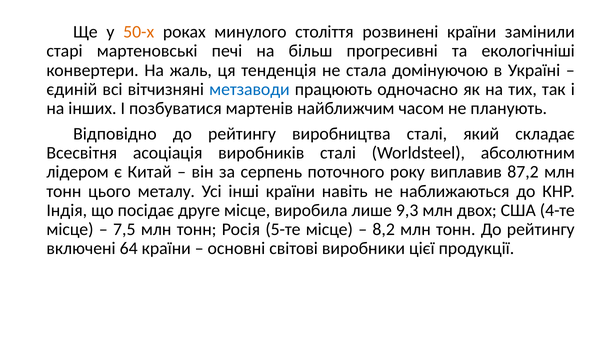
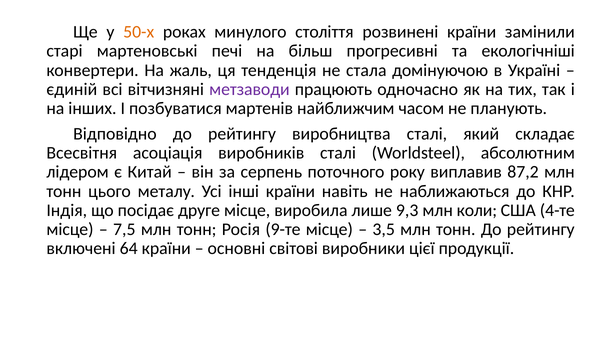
метзаводи colour: blue -> purple (249, 89)
двох: двох -> коли (477, 211)
5-те: 5-те -> 9-те (283, 230)
8,2: 8,2 -> 3,5 (384, 230)
